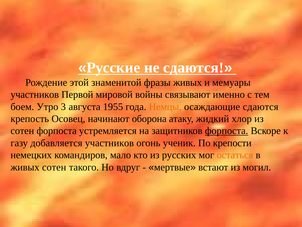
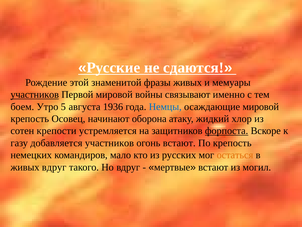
участников underline: none -> present (35, 94)
3: 3 -> 5 (63, 106)
1955: 1955 -> 1936 (113, 106)
Немцы colour: orange -> blue (165, 106)
осаждающие сдаются: сдаются -> мировой (261, 106)
сотен форпоста: форпоста -> крепости (57, 131)
огонь ученик: ученик -> встают (179, 143)
По крепости: крепости -> крепость (232, 143)
живых сотен: сотен -> вдруг (54, 167)
